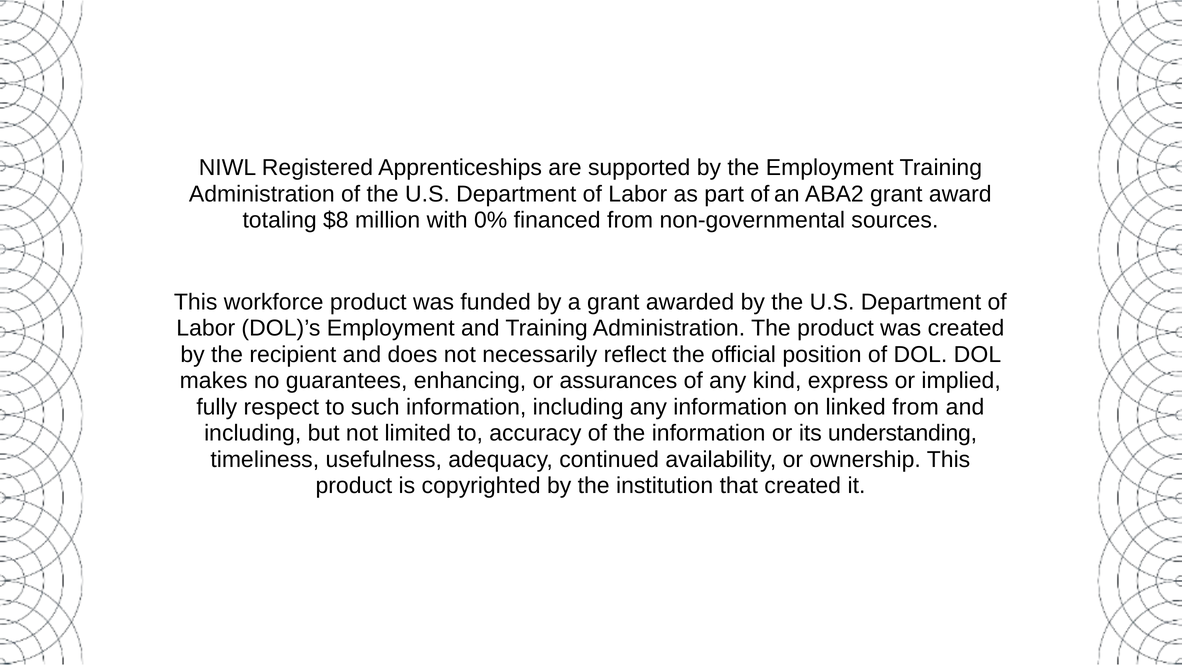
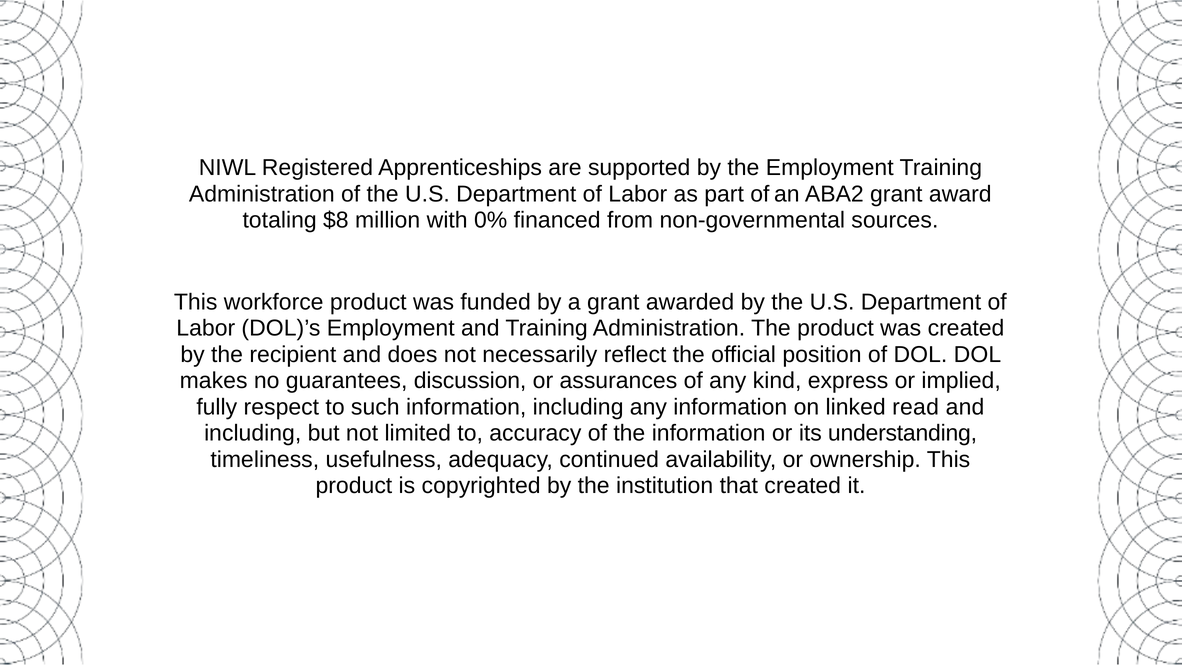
enhancing: enhancing -> discussion (470, 381)
linked from: from -> read (916, 407)
